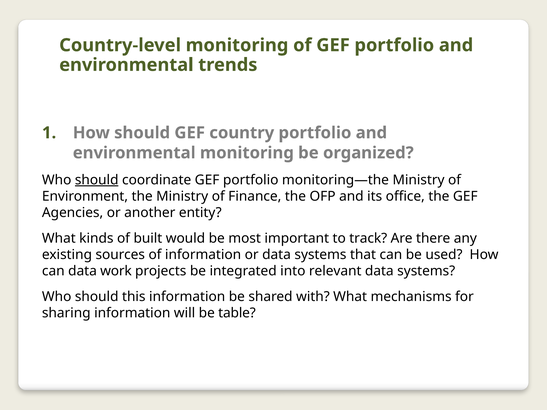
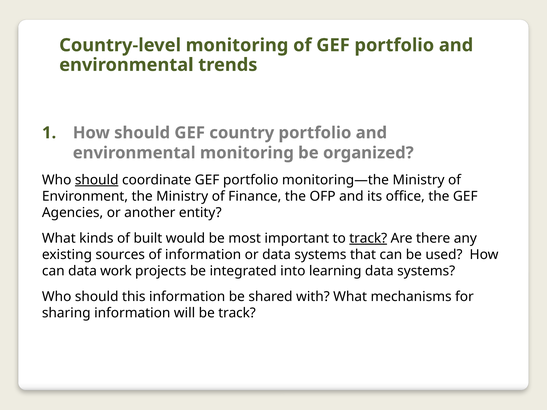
track underline: none -> present (368, 238)
relevant: relevant -> learning (335, 271)
be table: table -> track (237, 313)
